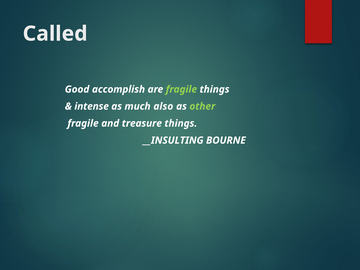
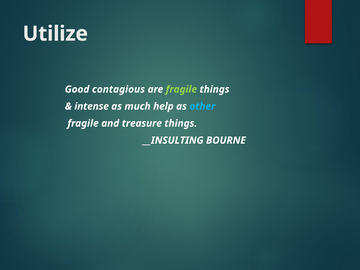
Called: Called -> Utilize (55, 34)
accomplish: accomplish -> contagious (118, 89)
also: also -> help (163, 106)
other colour: light green -> light blue (202, 106)
